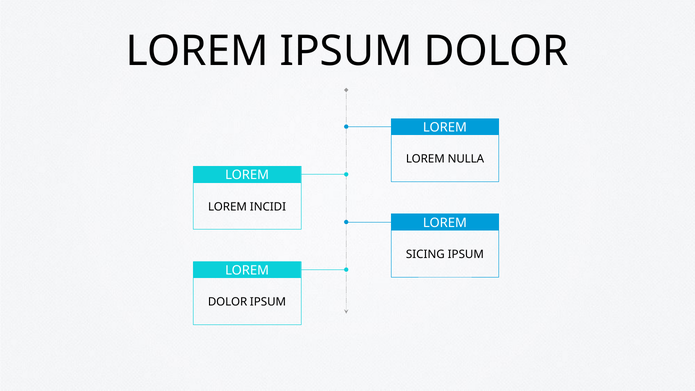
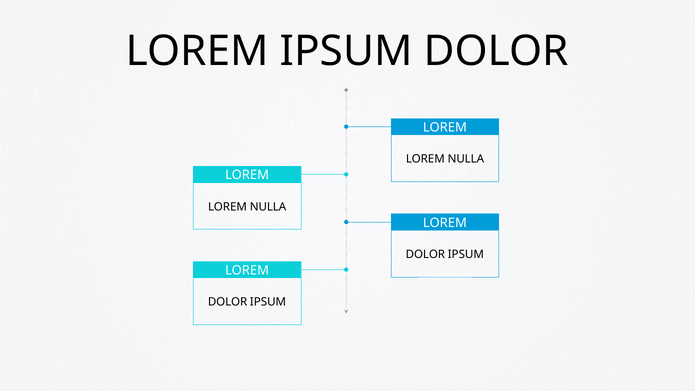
INCIDI: INCIDI -> NULLA (268, 207)
SICING: SICING -> DOLOR (425, 254)
